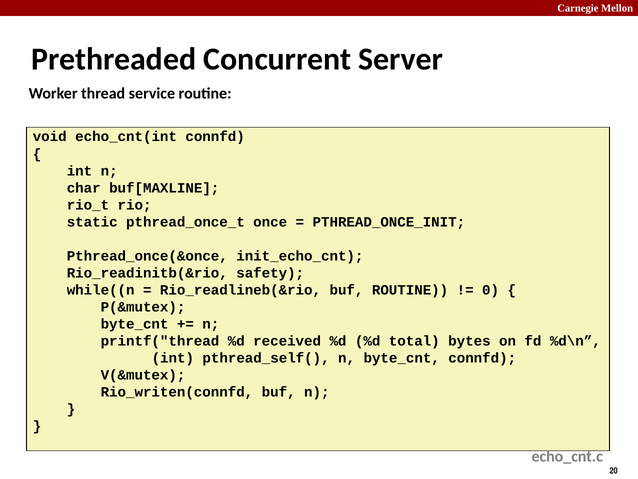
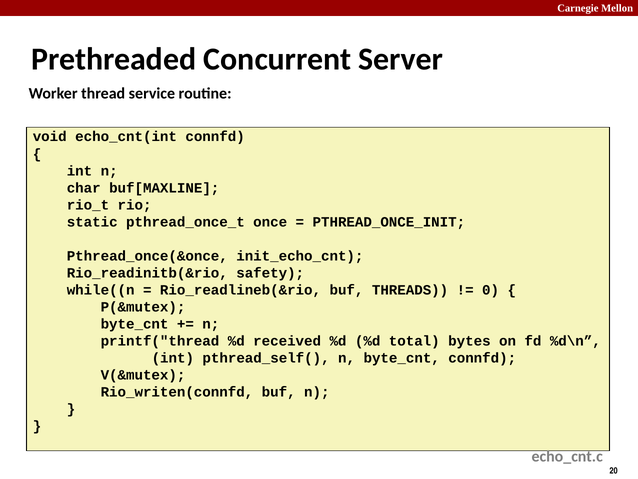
buf ROUTINE: ROUTINE -> THREADS (410, 290)
